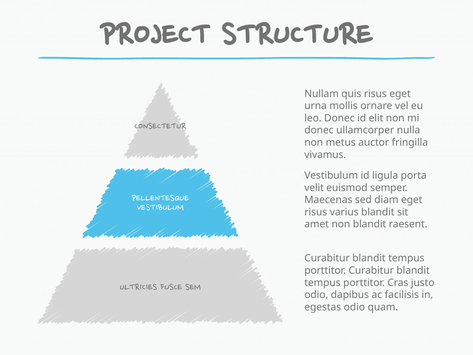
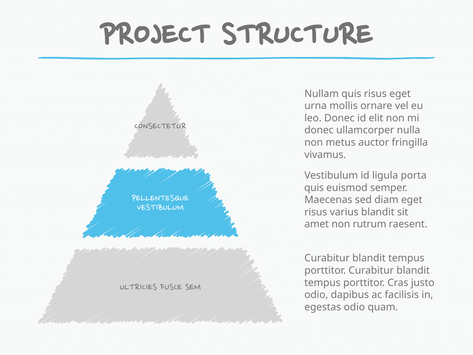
velit: velit -> quis (314, 188)
non blandit: blandit -> rutrum (370, 224)
